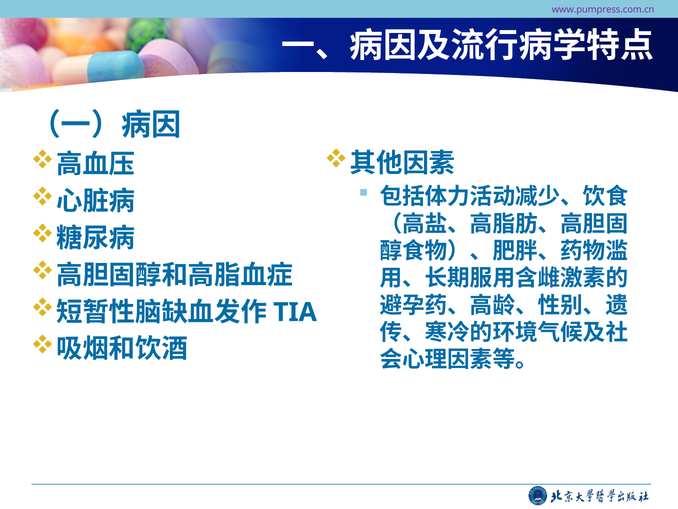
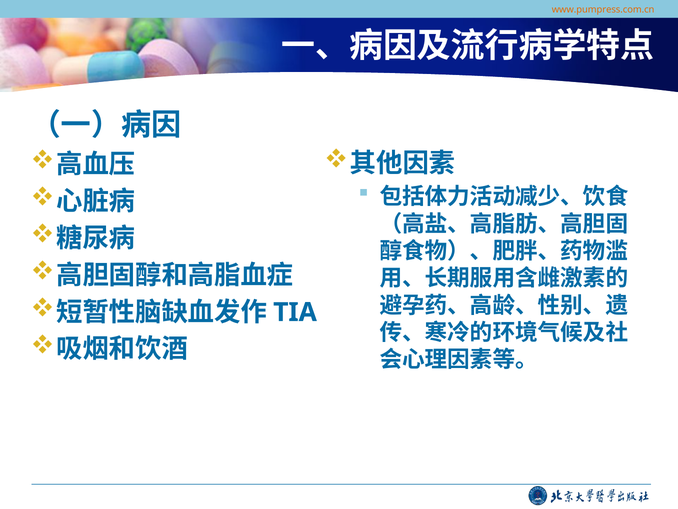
www.pumpress.com.cn colour: purple -> orange (603, 10)
